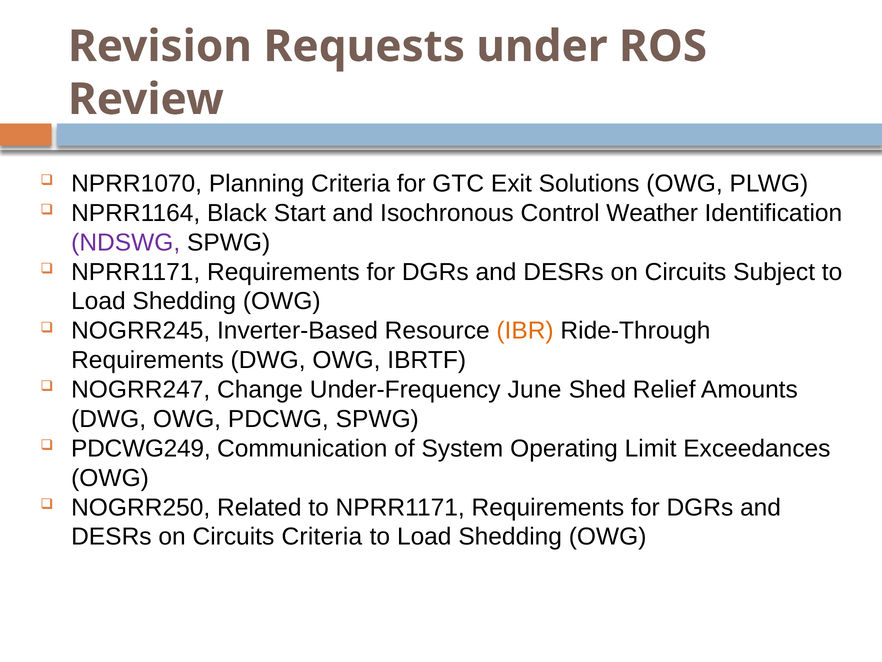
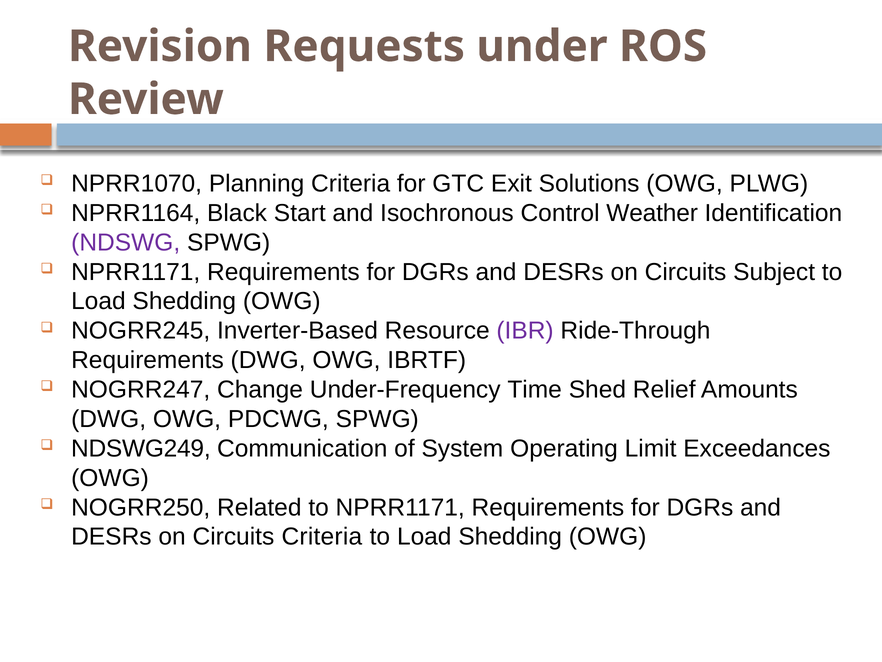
IBR colour: orange -> purple (525, 331)
June: June -> Time (535, 389)
PDCWG249: PDCWG249 -> NDSWG249 (141, 448)
